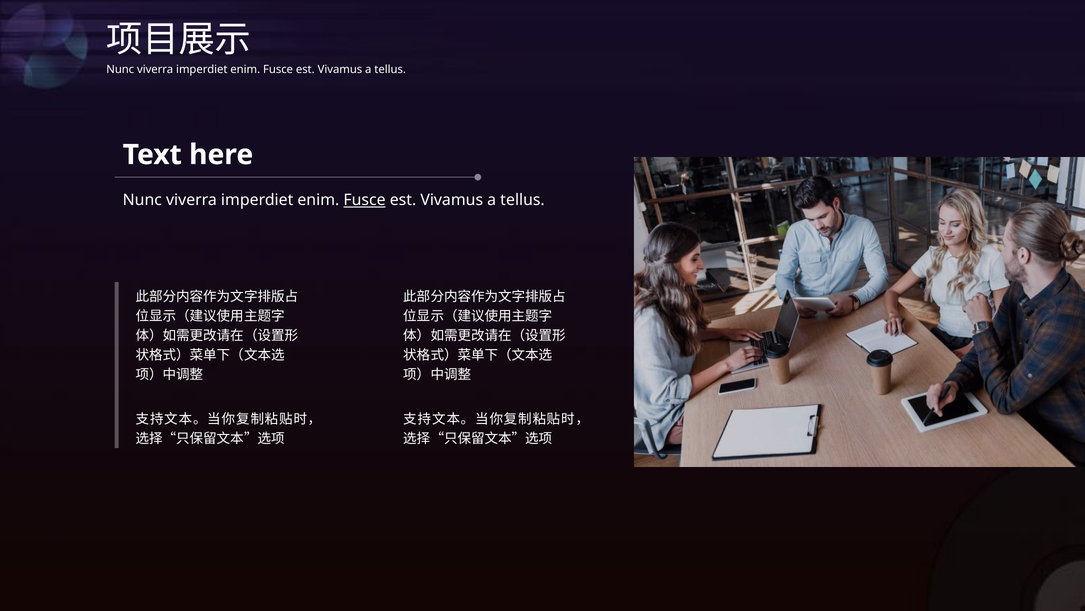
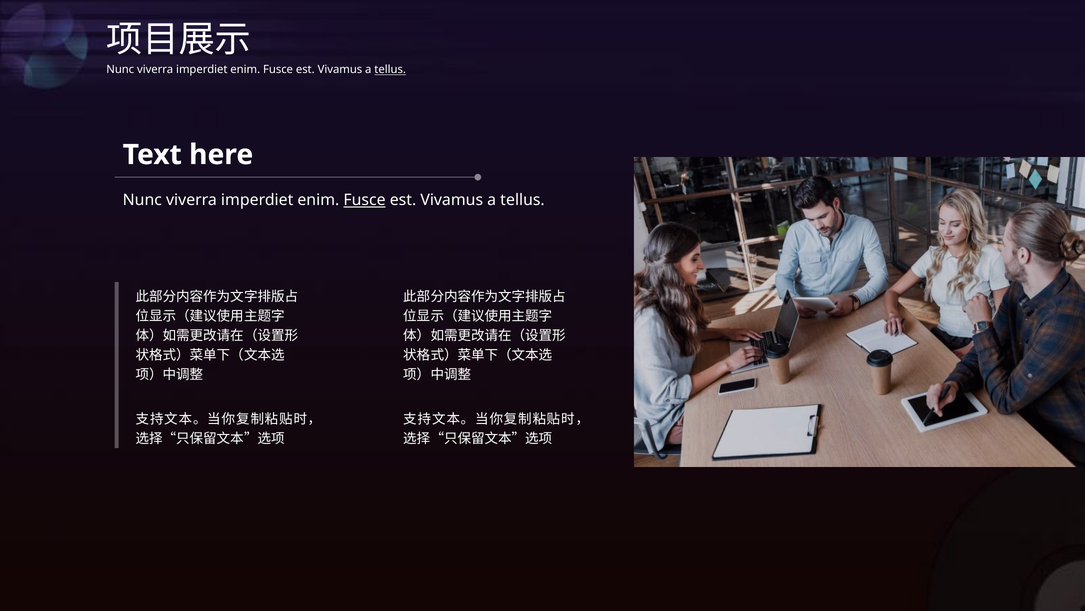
tellus underline: none -> present (390, 70)
